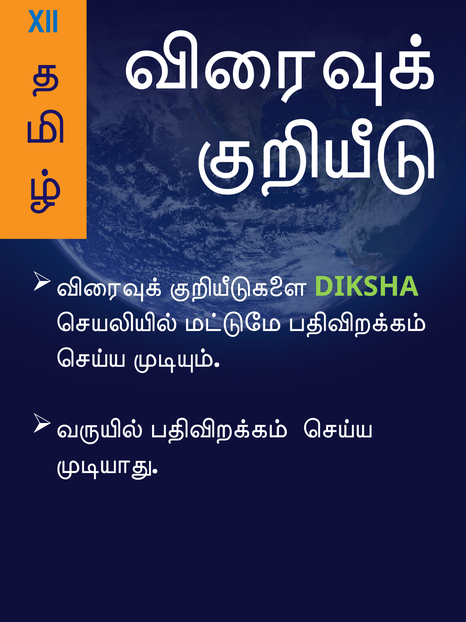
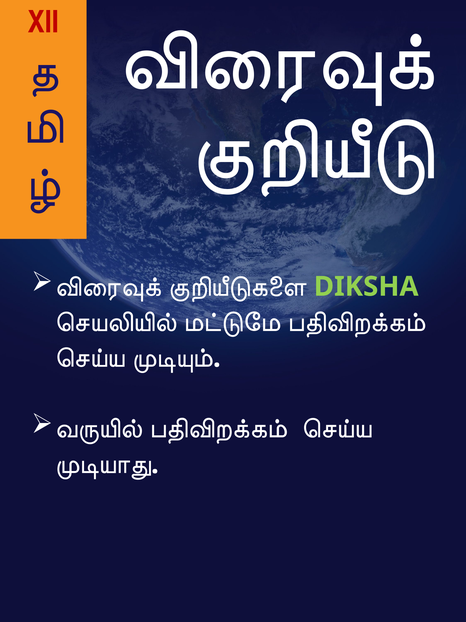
XII colour: blue -> red (43, 22)
